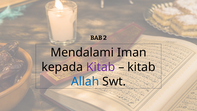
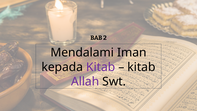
Allah colour: blue -> purple (85, 81)
